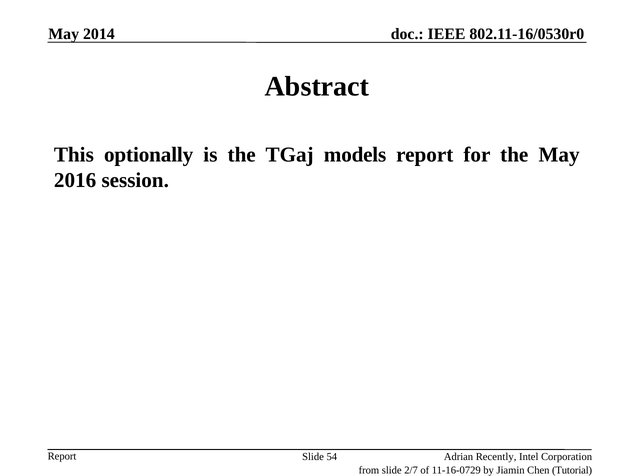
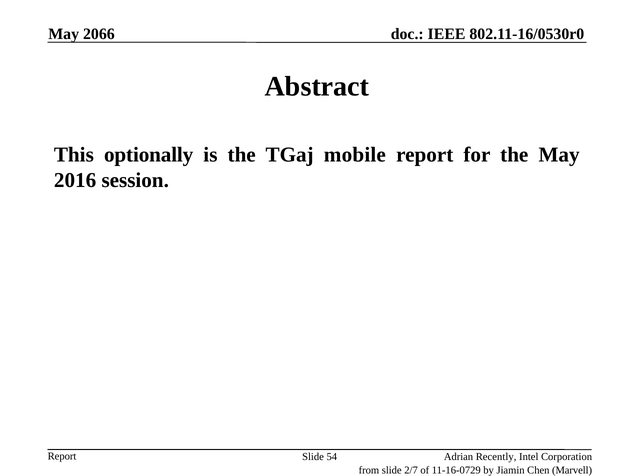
2014: 2014 -> 2066 (99, 34)
models: models -> mobile (355, 155)
Tutorial: Tutorial -> Marvell (572, 470)
